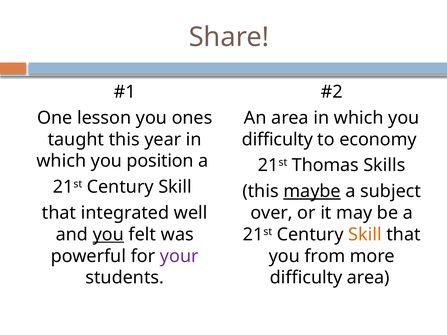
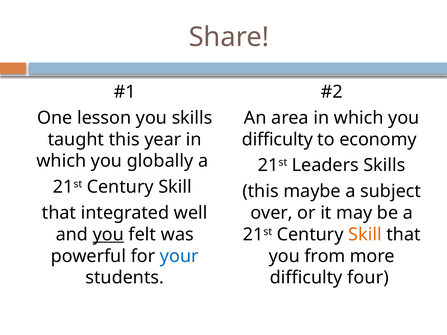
you ones: ones -> skills (192, 118)
position: position -> globally (160, 161)
Thomas: Thomas -> Leaders (325, 165)
maybe underline: present -> none (312, 191)
your colour: purple -> blue (179, 256)
difficulty area: area -> four (368, 278)
